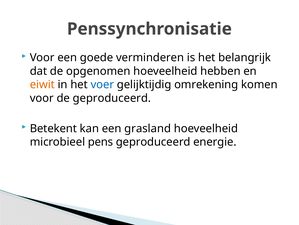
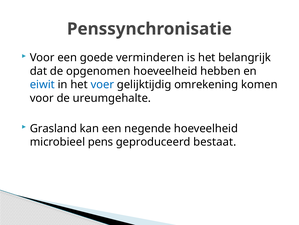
eiwit colour: orange -> blue (42, 84)
de geproduceerd: geproduceerd -> ureumgehalte (112, 98)
Betekent: Betekent -> Grasland (53, 128)
grasland: grasland -> negende (148, 128)
energie: energie -> bestaat (215, 142)
